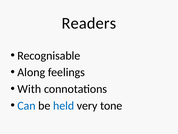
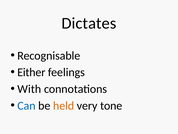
Readers: Readers -> Dictates (89, 23)
Along: Along -> Either (31, 72)
held colour: blue -> orange (64, 105)
